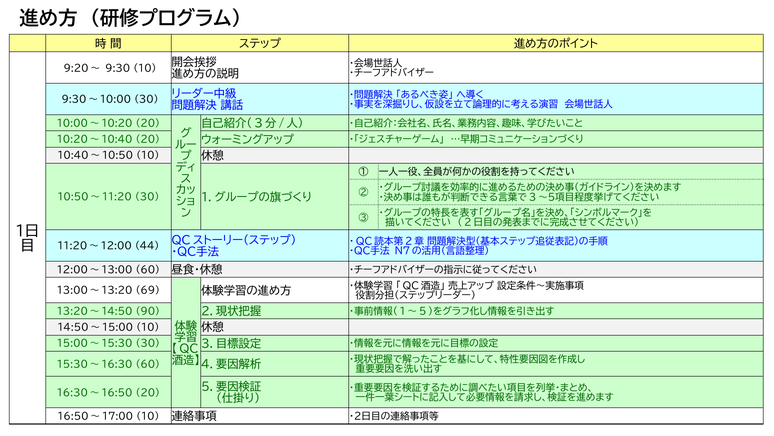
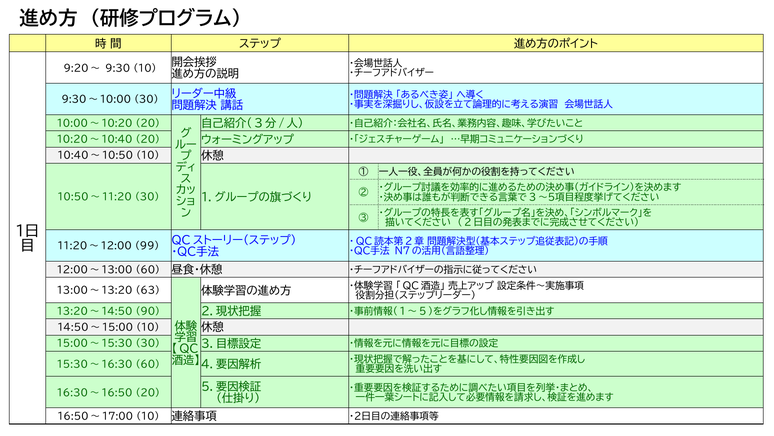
44: 44 -> 99 (147, 246)
69: 69 -> 63 (148, 290)
